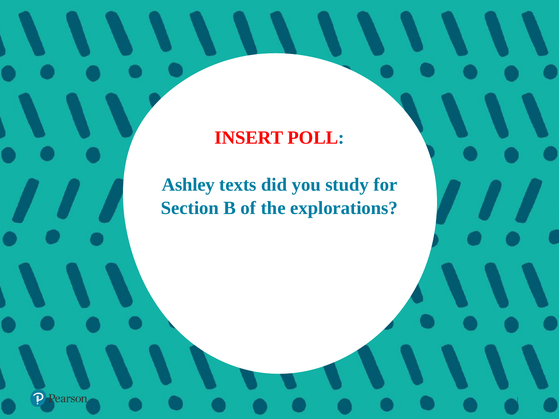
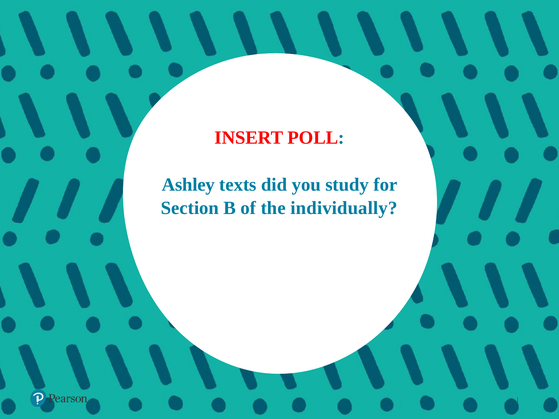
explorations: explorations -> individually (344, 208)
